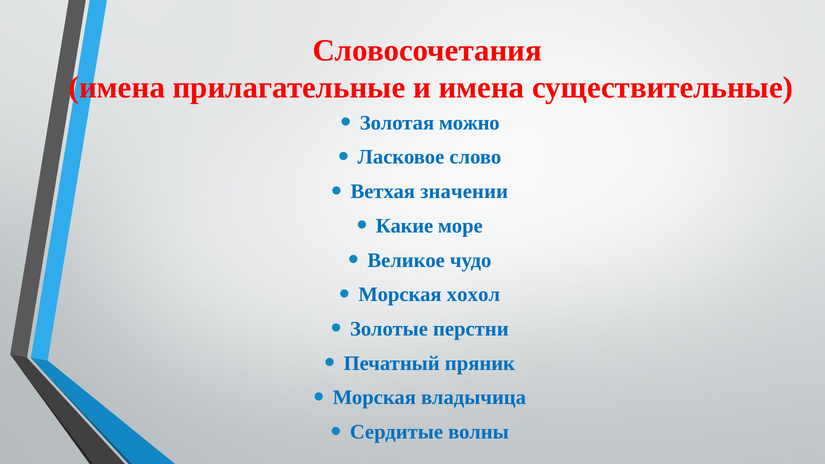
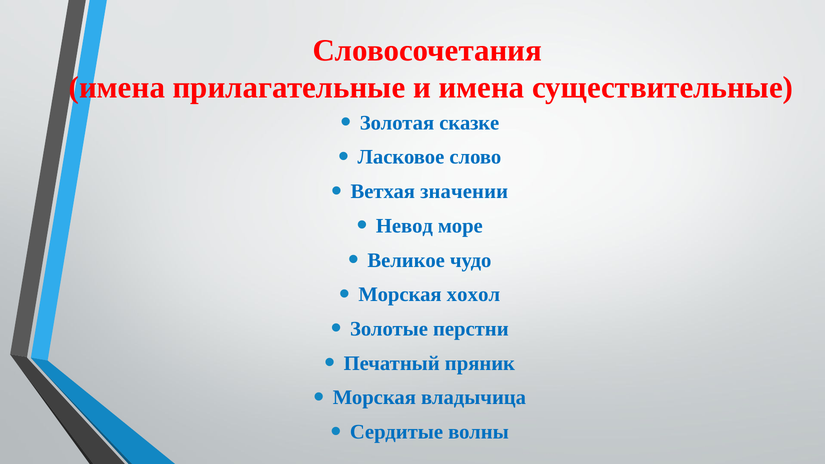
можно: можно -> сказке (469, 123)
Какие: Какие -> Невод (404, 226)
